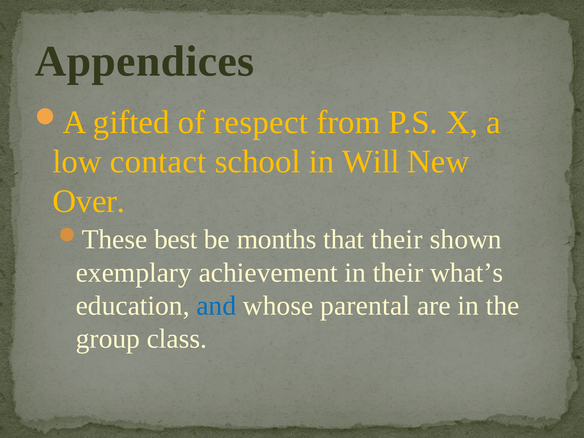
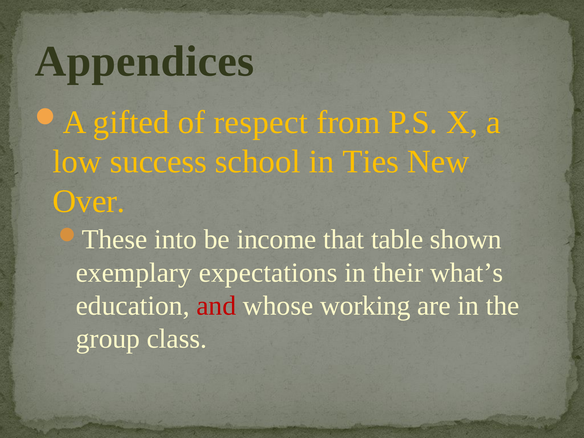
contact: contact -> success (158, 162)
Will: Will -> Ties (371, 162)
best: best -> into (176, 240)
months: months -> income (277, 240)
that their: their -> table (397, 240)
achievement: achievement -> expectations (268, 273)
and colour: blue -> red (216, 306)
parental: parental -> working (365, 306)
